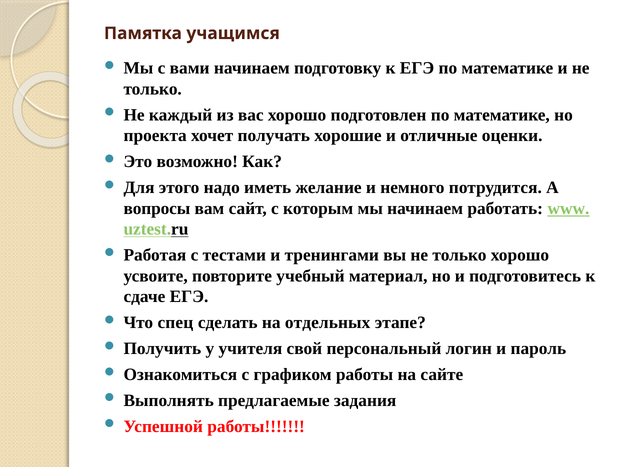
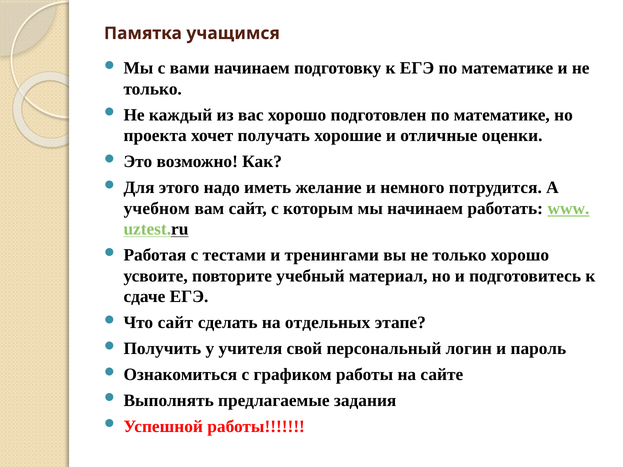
вопросы: вопросы -> учебном (157, 208)
Что спец: спец -> сайт (175, 323)
